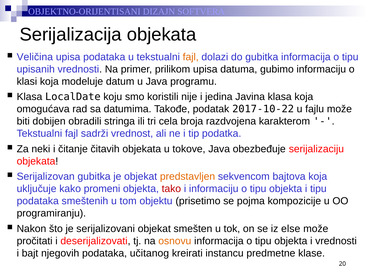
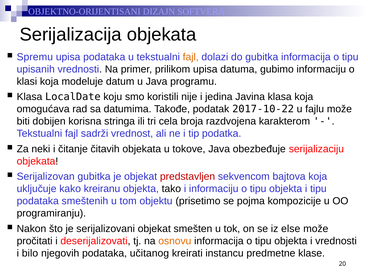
Veličina: Veličina -> Spremu (35, 57)
obradili: obradili -> korisna (85, 121)
predstavljen colour: orange -> red (188, 177)
promeni: promeni -> kreiranu (102, 189)
tako colour: red -> black (171, 189)
bajt: bajt -> bilo (30, 253)
